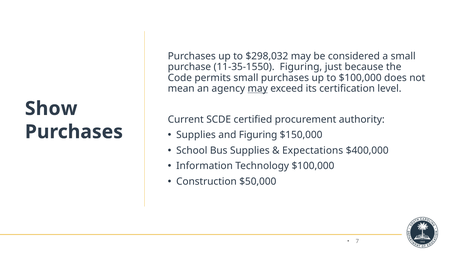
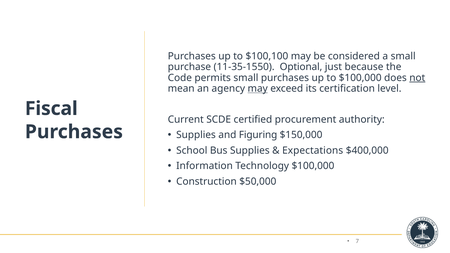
$298,032: $298,032 -> $100,100 (267, 56)
11-35-1550 Figuring: Figuring -> Optional (301, 67)
not underline: none -> present (417, 78)
Show: Show -> Fiscal (51, 109)
